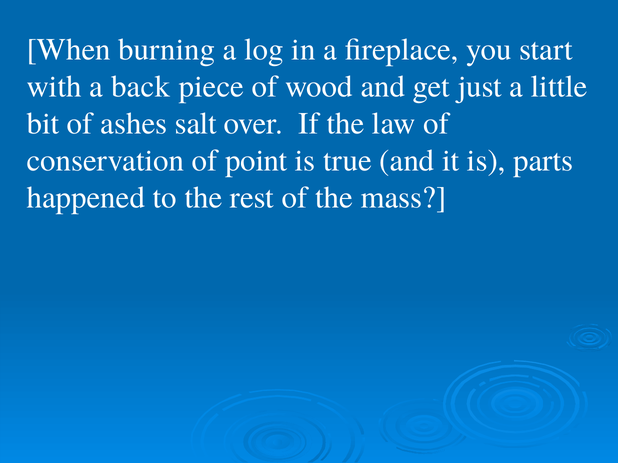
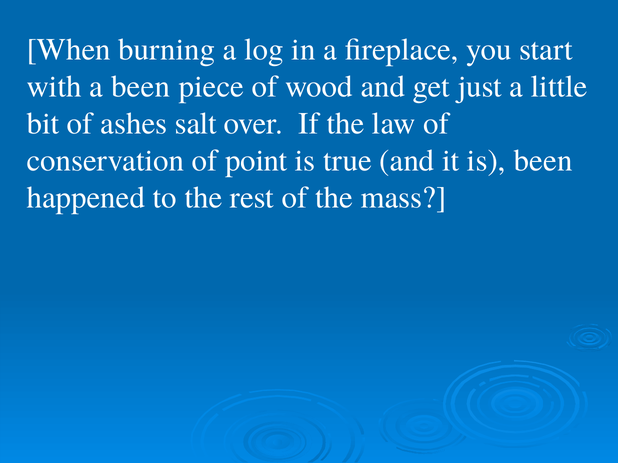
a back: back -> been (141, 87)
is parts: parts -> been (543, 161)
